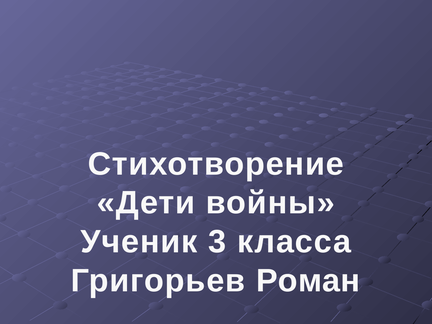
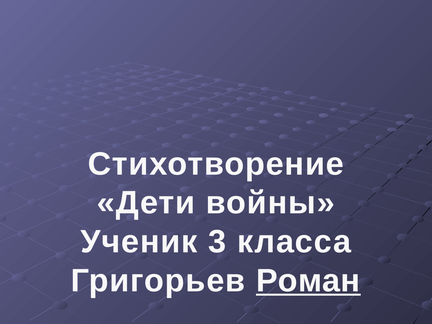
Роман underline: none -> present (308, 281)
